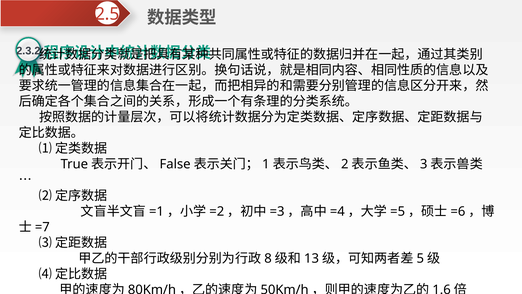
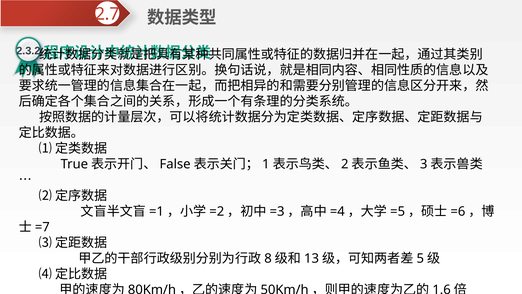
2.5: 2.5 -> 2.7 (107, 14)
